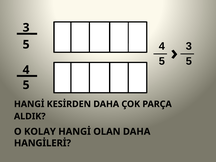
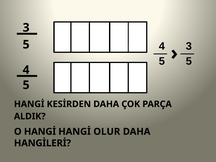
O KOLAY: KOLAY -> HANGİ (40, 132)
OLAN: OLAN -> OLUR (107, 132)
